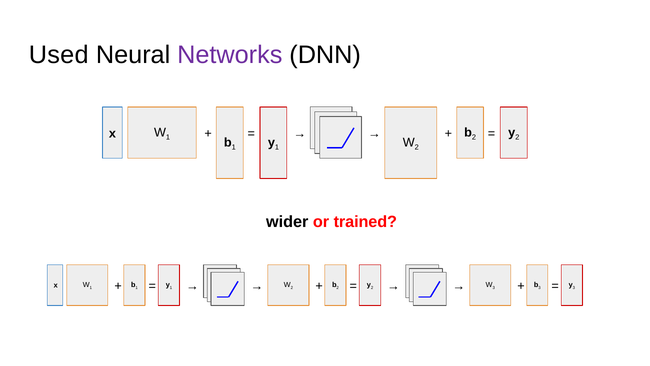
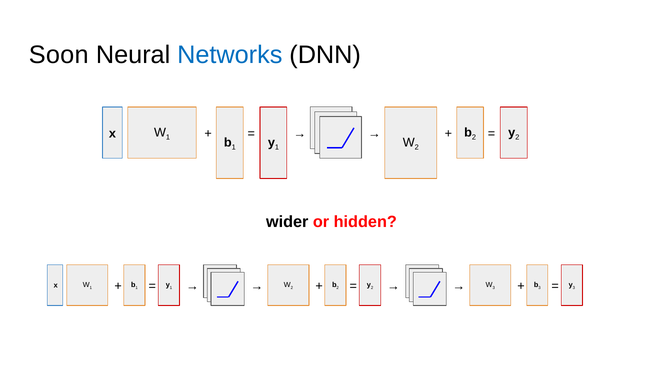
Used: Used -> Soon (59, 55)
Networks colour: purple -> blue (230, 55)
trained: trained -> hidden (365, 222)
